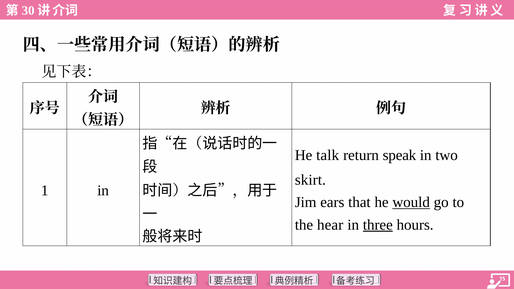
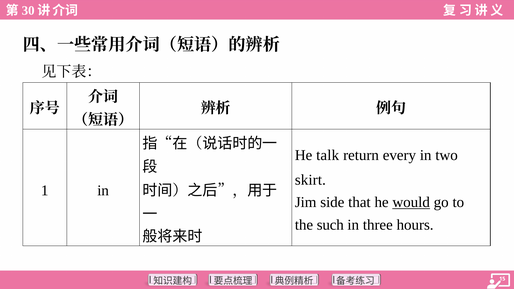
speak: speak -> every (399, 155)
ears: ears -> side (332, 202)
hear: hear -> such (330, 225)
three underline: present -> none (378, 225)
